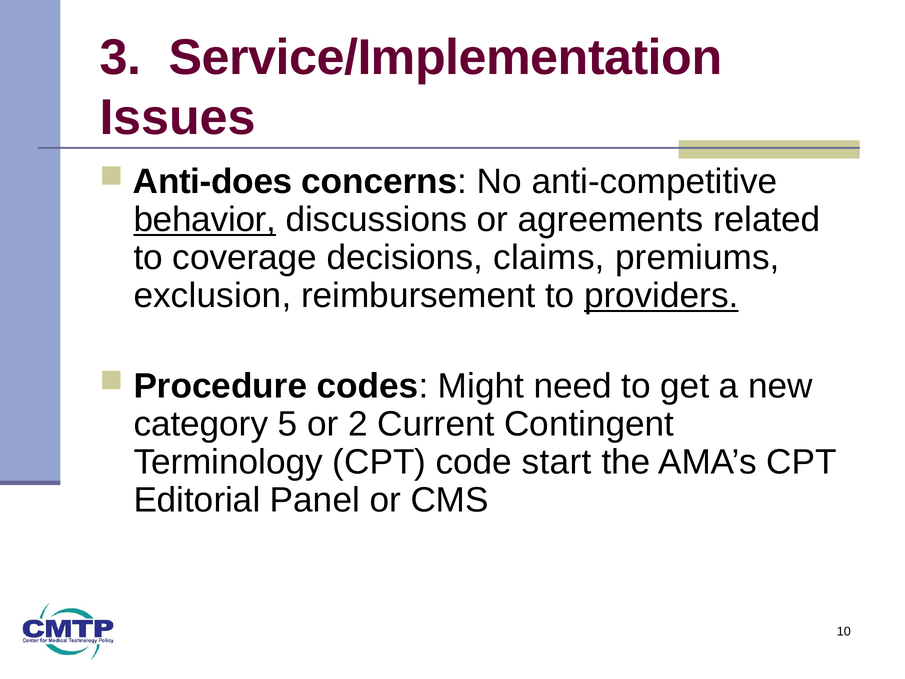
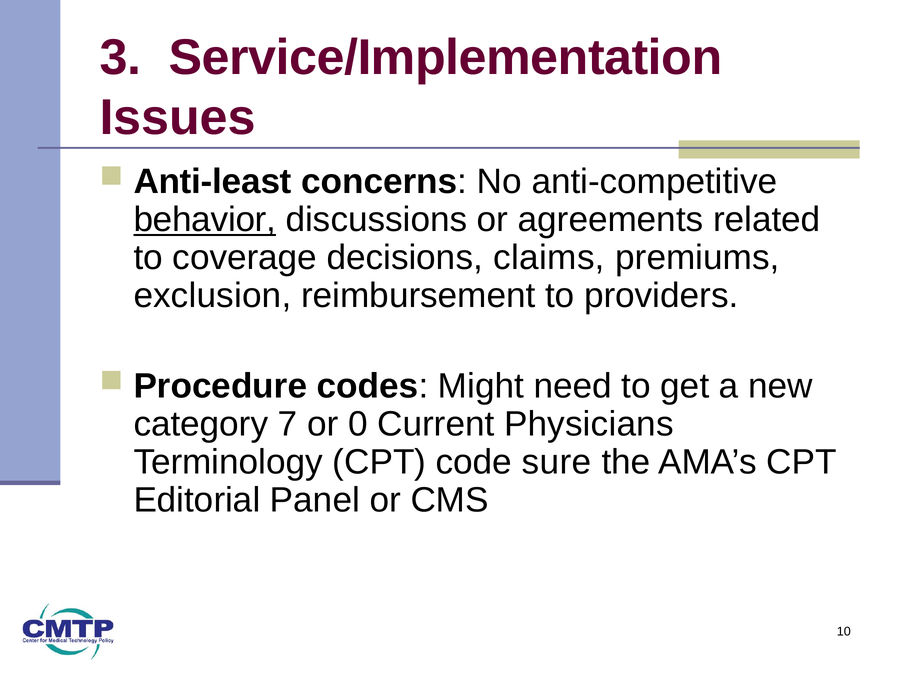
Anti-does: Anti-does -> Anti-least (213, 182)
providers underline: present -> none (661, 296)
5: 5 -> 7 (288, 424)
2: 2 -> 0 (358, 424)
Contingent: Contingent -> Physicians (589, 424)
start: start -> sure (557, 462)
